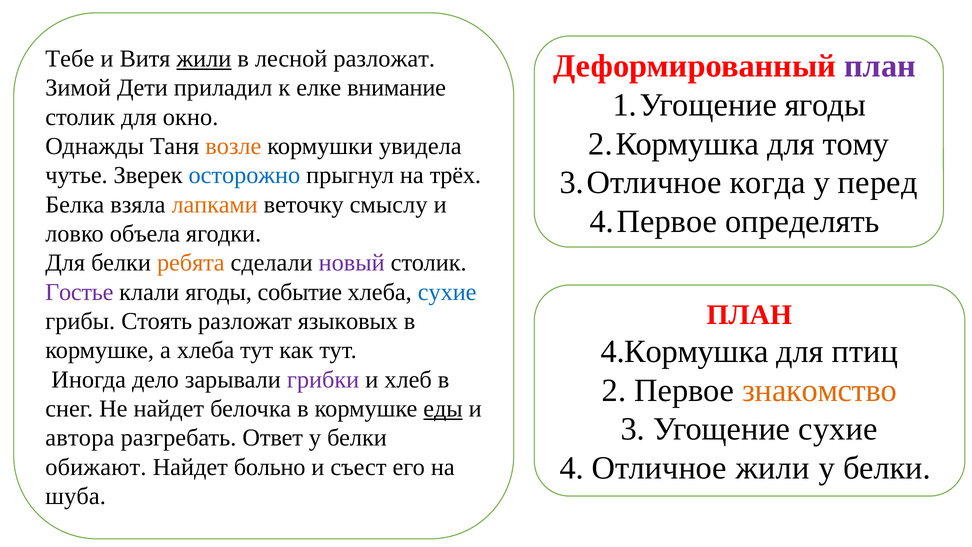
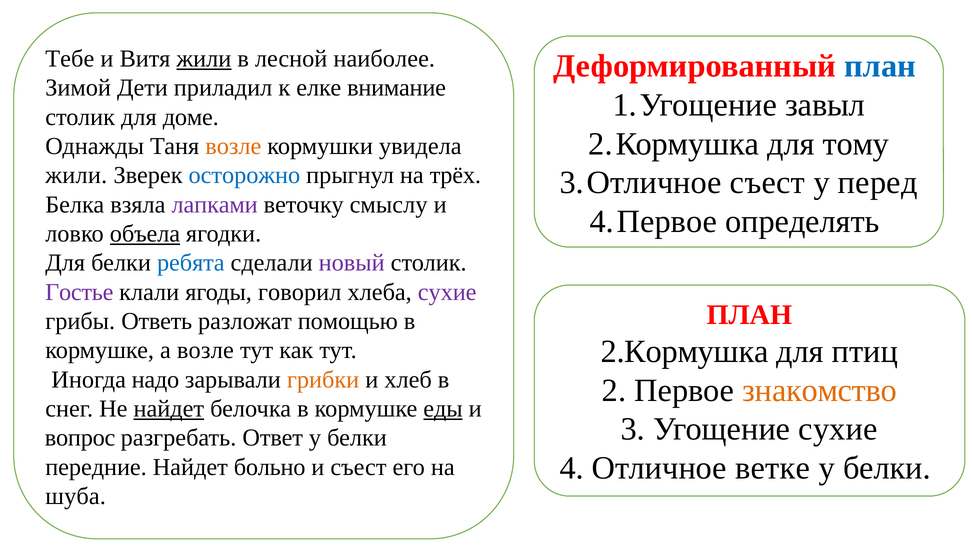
лесной разложат: разложат -> наиболее (384, 59)
план colour: purple -> blue (880, 66)
ягоды: ягоды -> завыл (825, 105)
окно: окно -> доме (191, 117)
чутье: чутье -> жили (76, 175)
когда: когда -> съест (768, 183)
лапками colour: orange -> purple (215, 204)
объела underline: none -> present (145, 234)
ребята colour: orange -> blue (191, 263)
событие: событие -> говорил (300, 292)
сухие colour: blue -> purple (447, 292)
Стоять: Стоять -> Ответь (157, 321)
языковых: языковых -> помощью (348, 321)
4.Кормушка: 4.Кормушка -> 2.Кормушка (685, 351)
а хлеба: хлеба -> возле (205, 350)
дело: дело -> надо (155, 379)
грибки colour: purple -> orange (323, 379)
найдет underline: none -> present (169, 409)
автора: автора -> вопрос (80, 438)
Отличное жили: жили -> ветке (773, 468)
обижают: обижают -> передние (96, 467)
